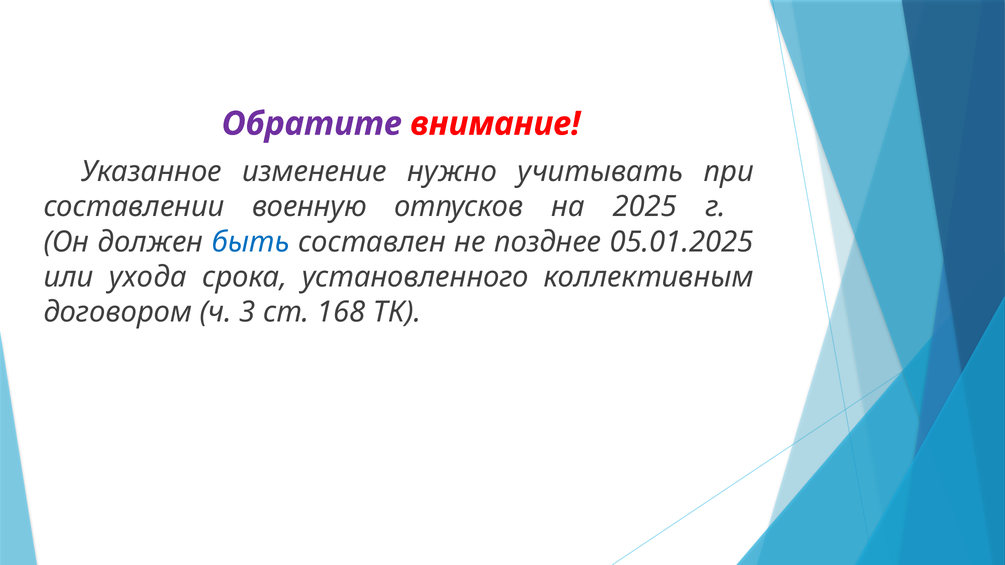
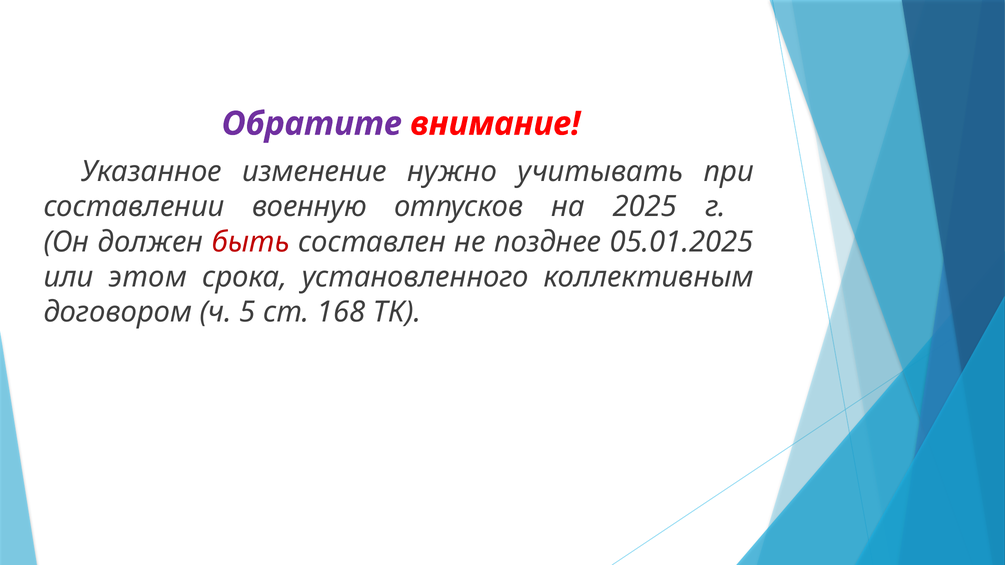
быть colour: blue -> red (251, 242)
ухода: ухода -> этом (148, 277)
3: 3 -> 5 (247, 312)
